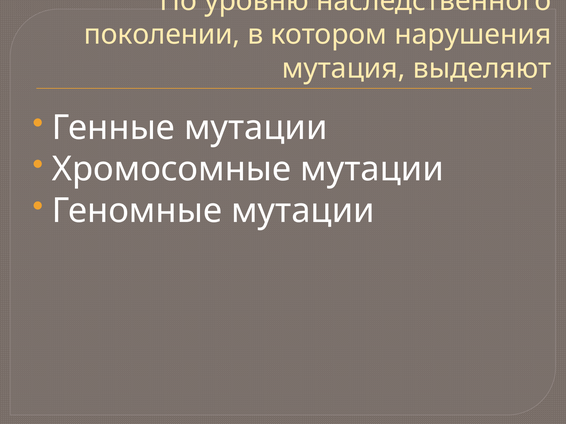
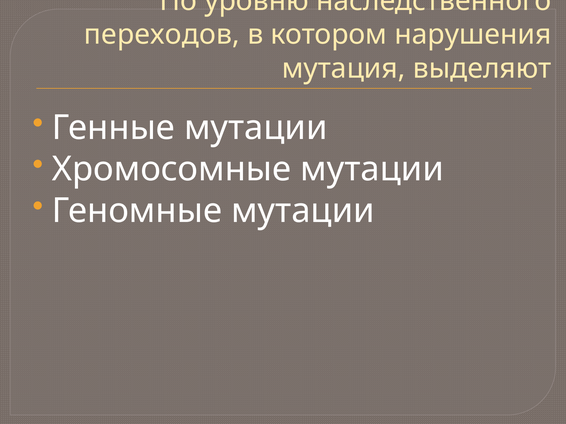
поколении: поколении -> переходов (162, 35)
